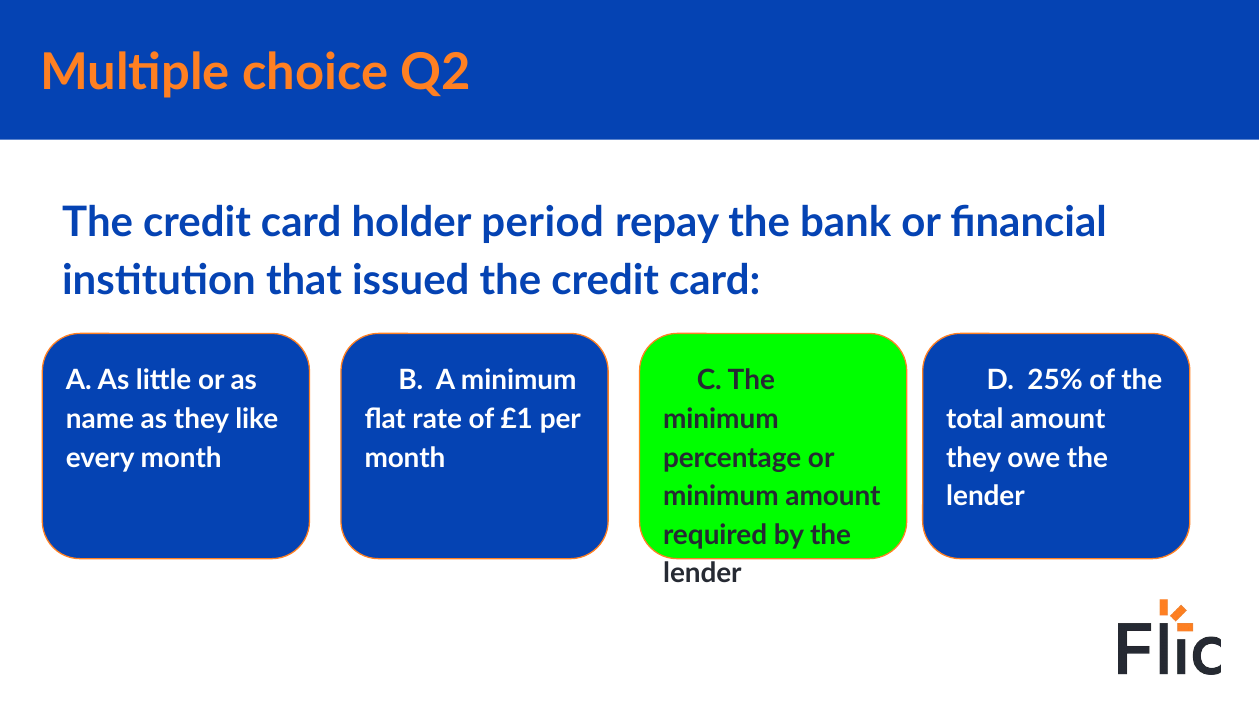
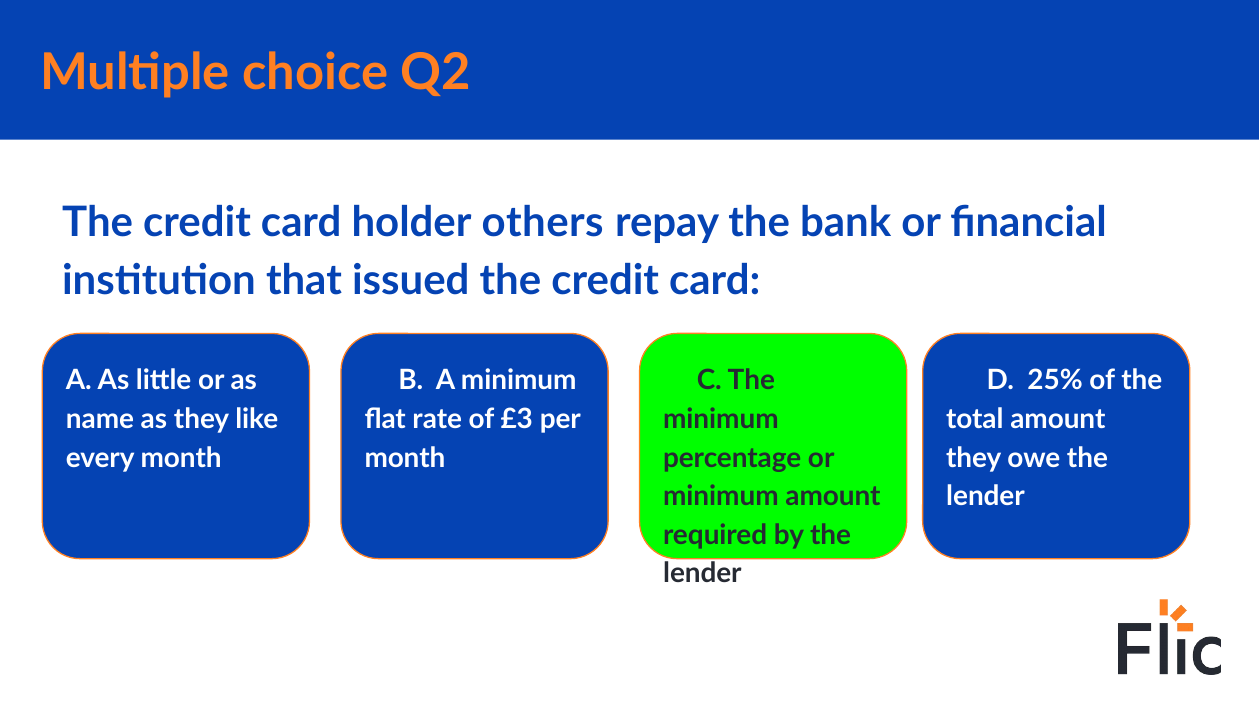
period: period -> others (543, 223)
£1: £1 -> £3 (517, 419)
